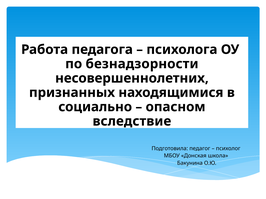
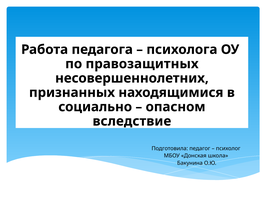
безнадзорности: безнадзорности -> правозащитных (142, 64)
